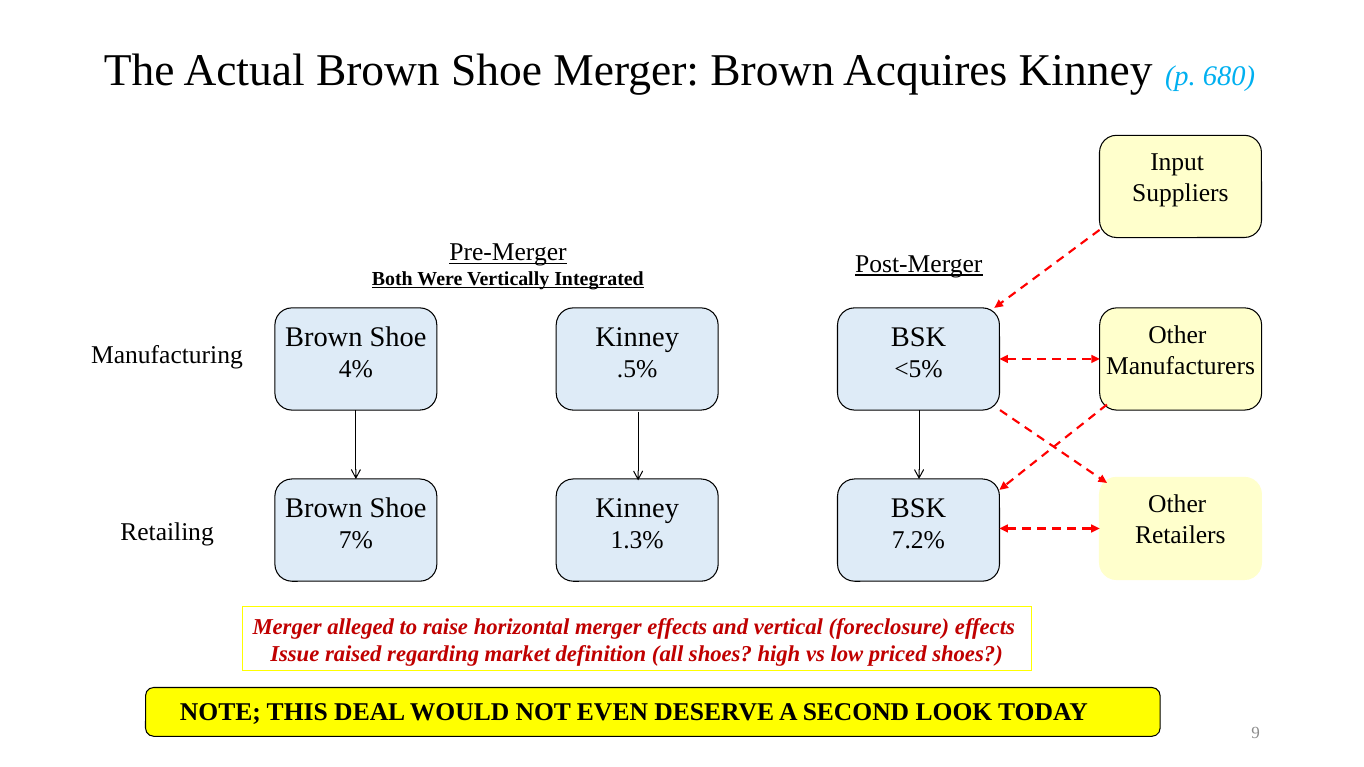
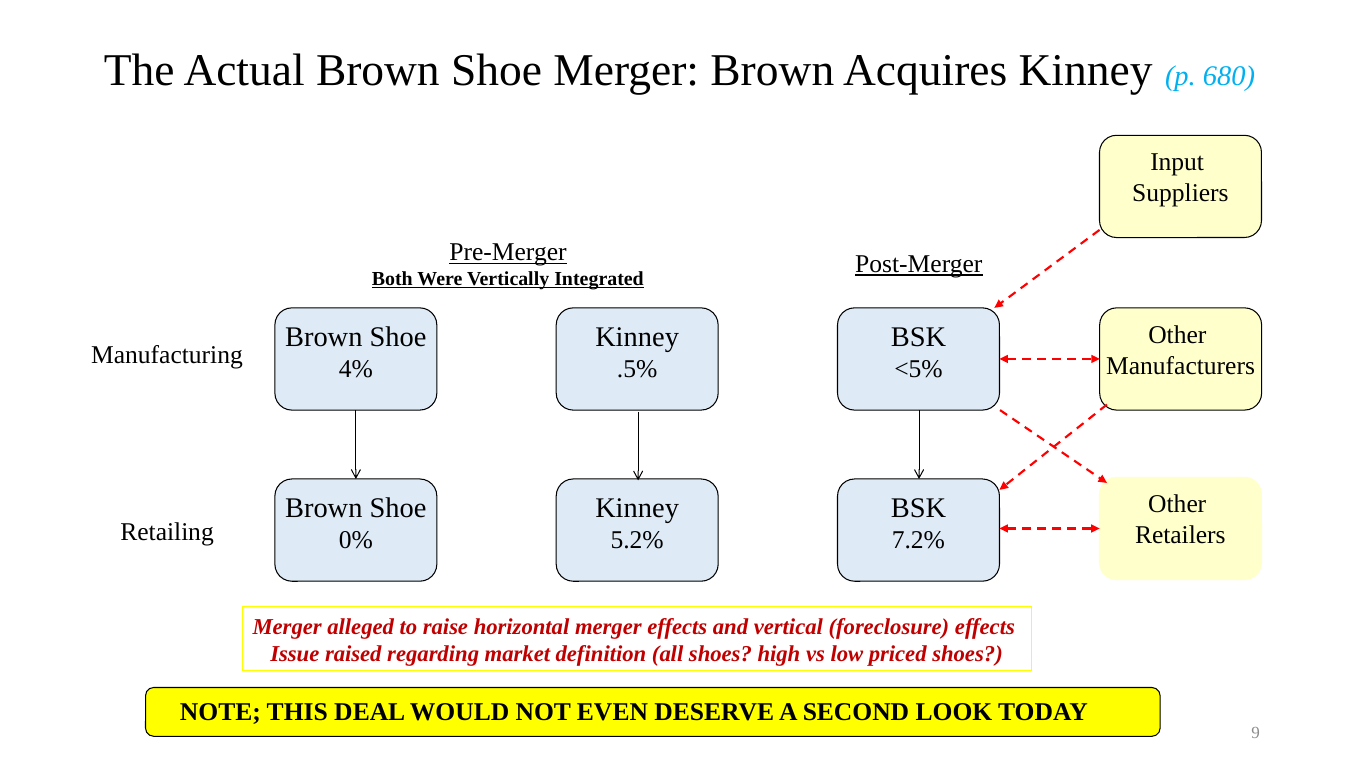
7%: 7% -> 0% (356, 540)
1.3%: 1.3% -> 5.2% (637, 540)
